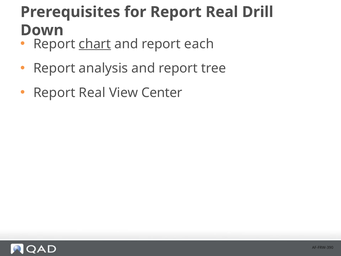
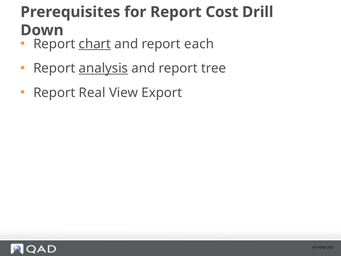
for Report Real: Real -> Cost (222, 12)
analysis underline: none -> present (103, 68)
Center: Center -> Export (162, 93)
